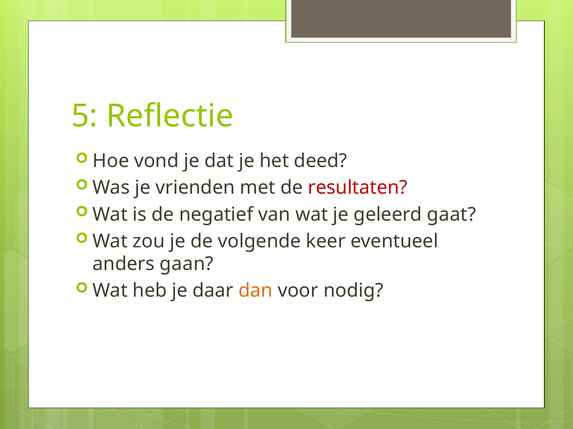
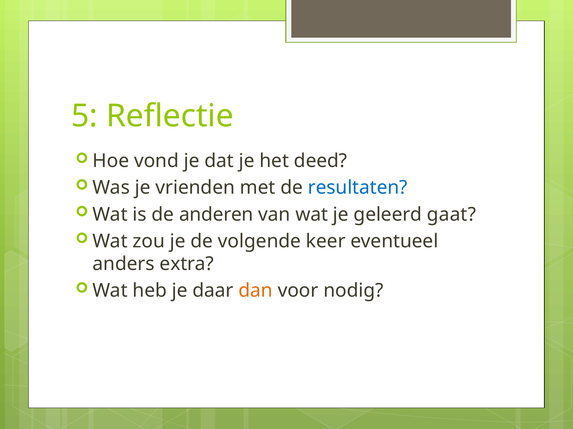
resultaten colour: red -> blue (358, 188)
negatief: negatief -> anderen (216, 215)
gaan: gaan -> extra (187, 264)
